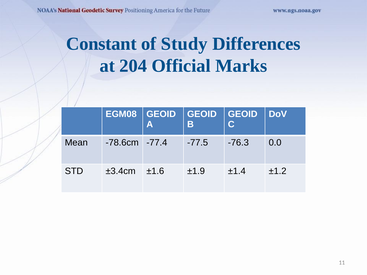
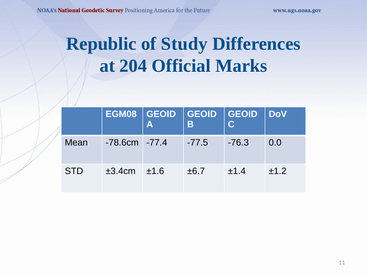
Constant: Constant -> Republic (101, 44)
±1.9: ±1.9 -> ±6.7 (196, 171)
